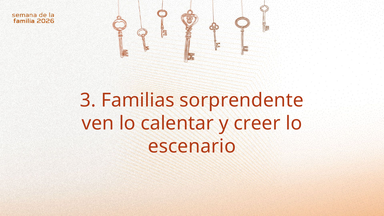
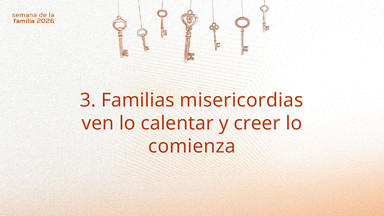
sorprendente: sorprendente -> misericordias (242, 100)
escenario: escenario -> comienza (192, 146)
